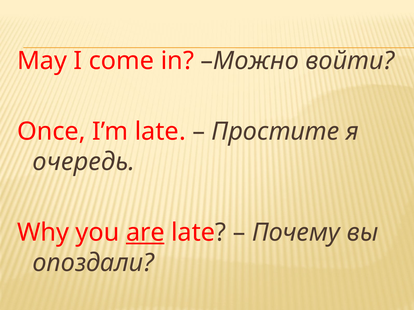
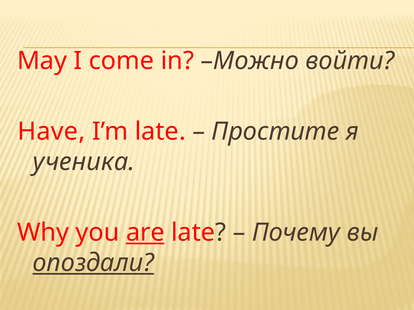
Once: Once -> Have (51, 132)
очередь: очередь -> ученика (84, 162)
опоздали underline: none -> present (93, 263)
